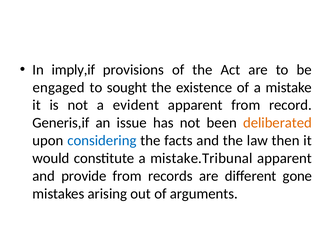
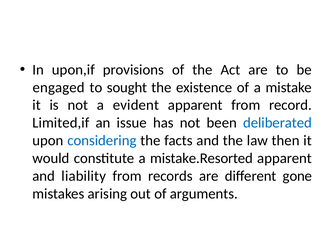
imply,if: imply,if -> upon,if (73, 70)
Generis,if: Generis,if -> Limited,if (61, 123)
deliberated colour: orange -> blue (277, 123)
mistake.Tribunal: mistake.Tribunal -> mistake.Resorted (202, 158)
provide: provide -> liability (84, 176)
